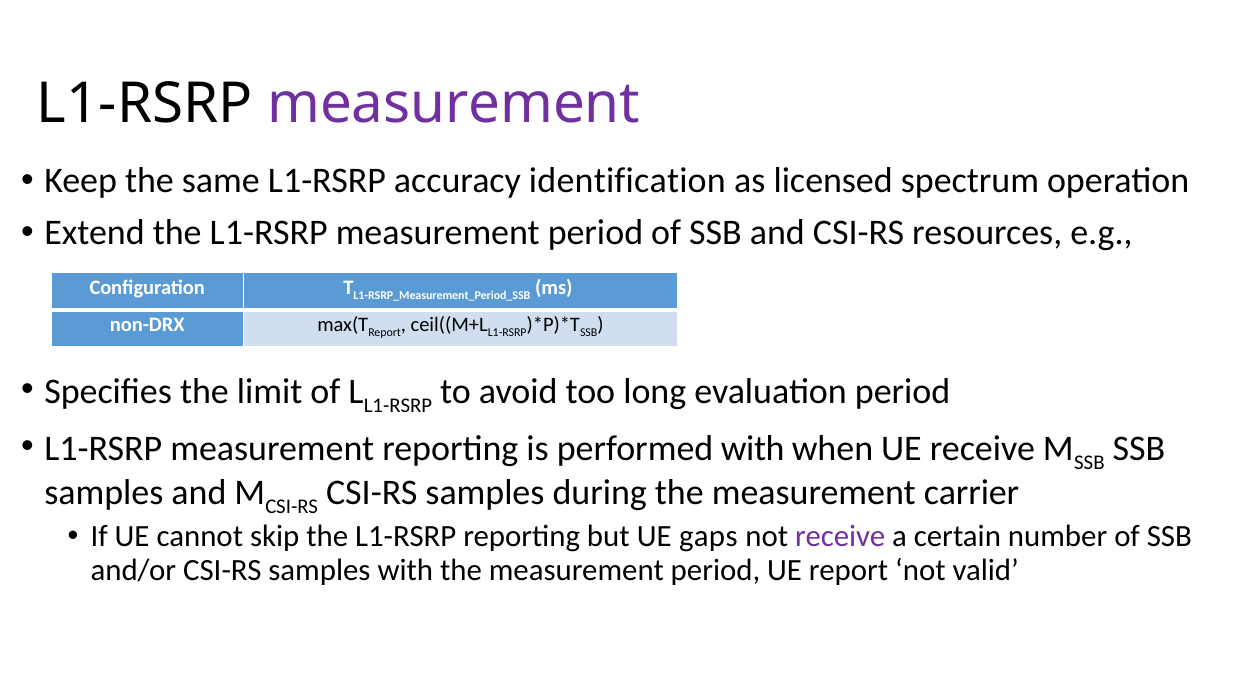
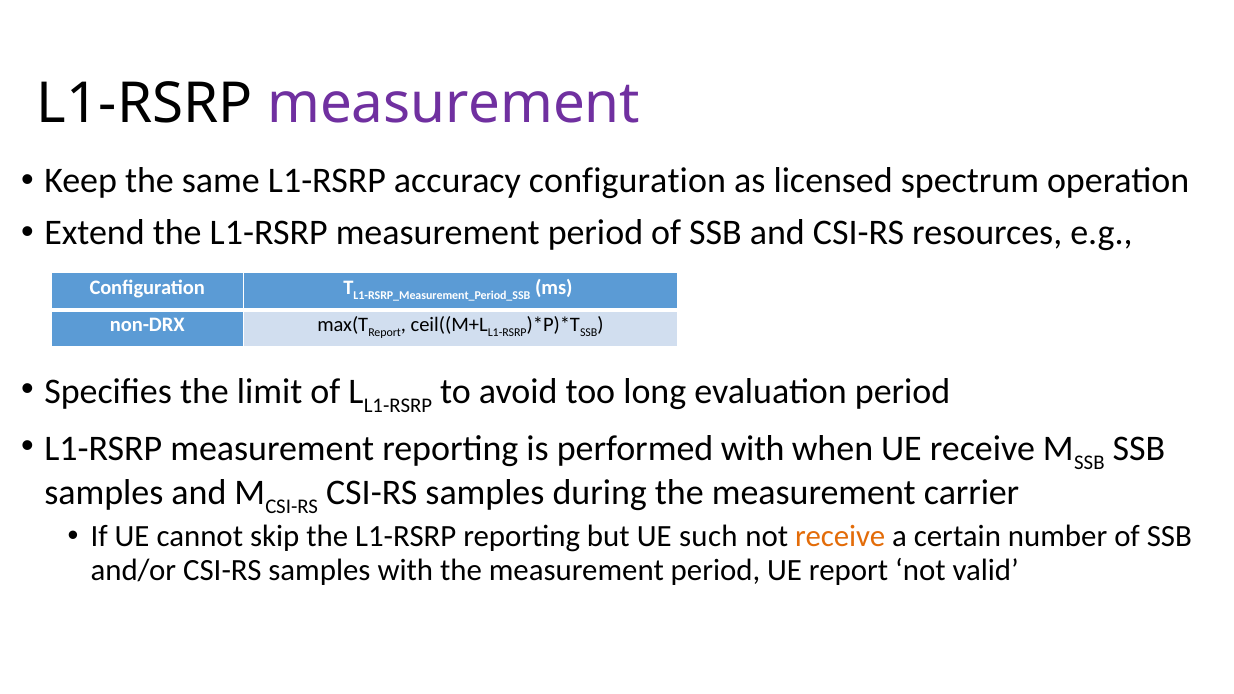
accuracy identification: identification -> configuration (627, 181)
gaps: gaps -> such (708, 537)
receive colour: purple -> orange (840, 537)
